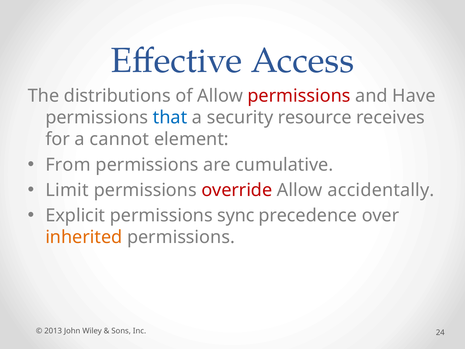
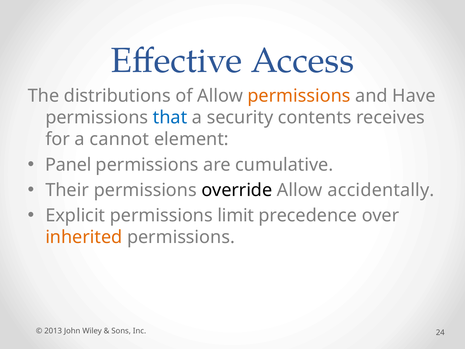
permissions colour: red -> orange (299, 96)
resource: resource -> contents (315, 118)
From: From -> Panel (68, 165)
Limit: Limit -> Their (67, 190)
override colour: red -> black (237, 190)
sync: sync -> limit (236, 215)
